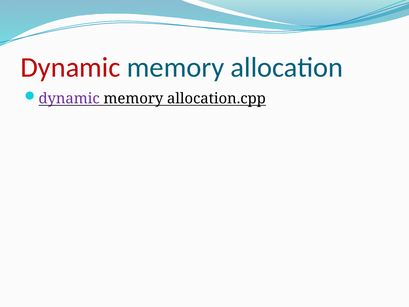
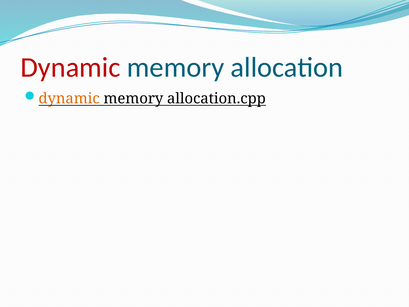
dynamic colour: purple -> orange (69, 98)
